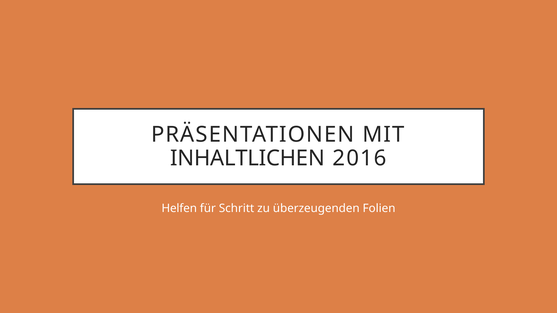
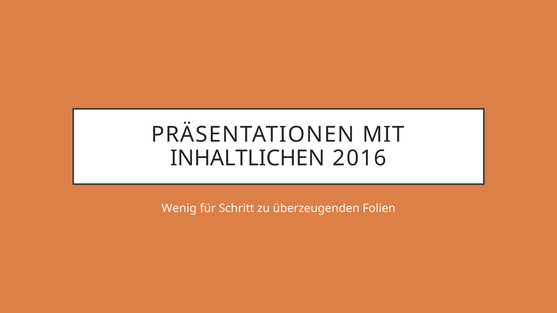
Helfen: Helfen -> Wenig (179, 209)
